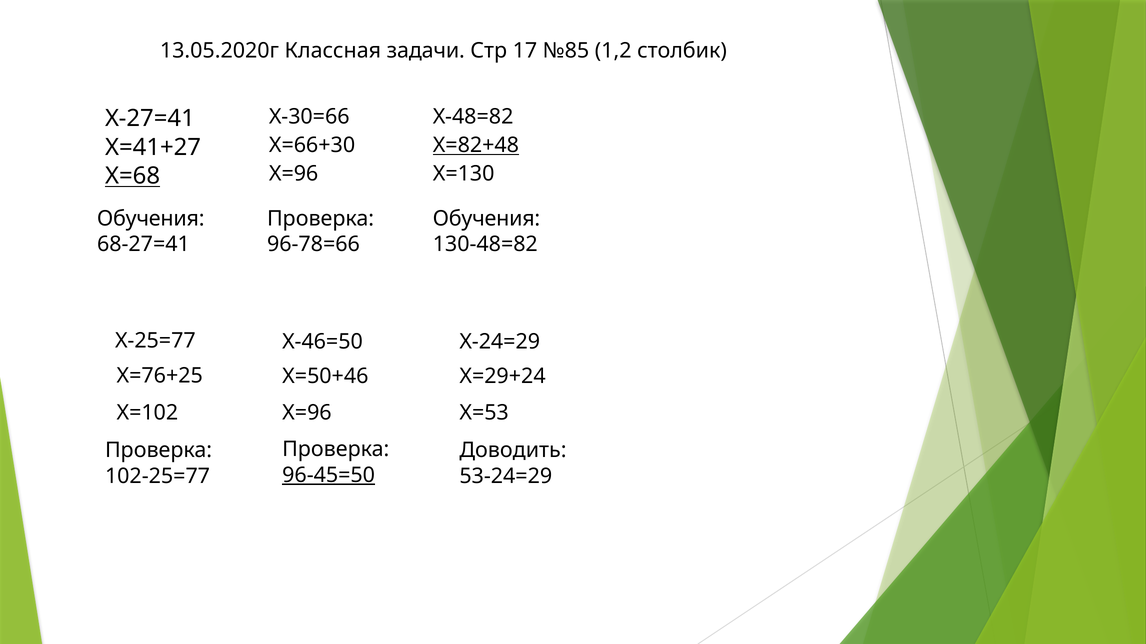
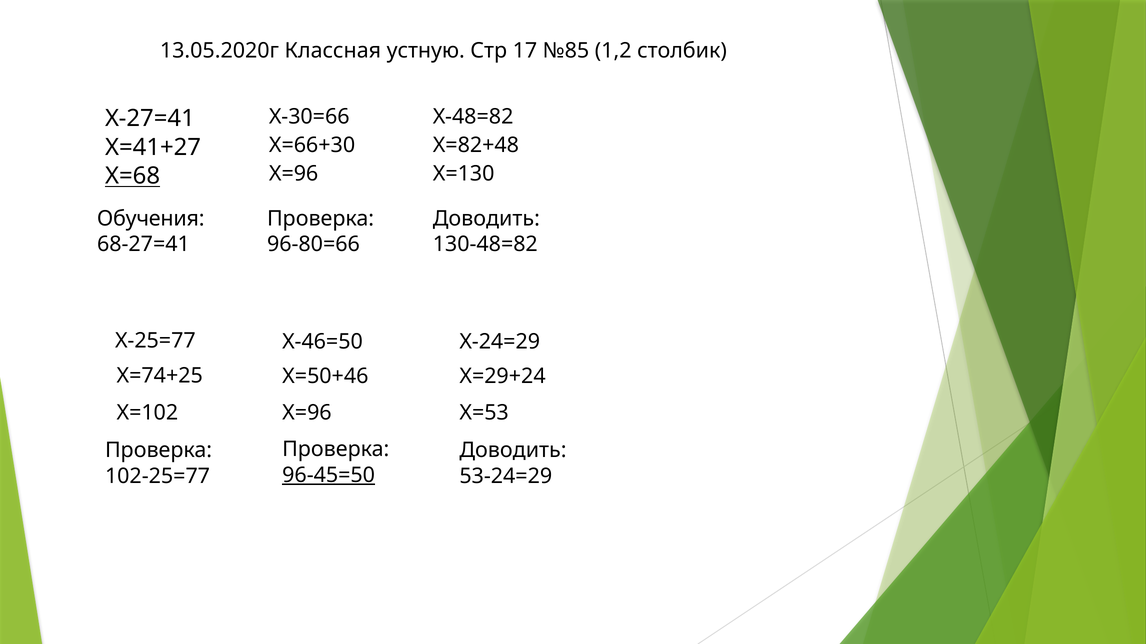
задачи: задачи -> устную (426, 51)
Х=82+48 underline: present -> none (476, 145)
Обучения: Обучения -> Доводить (486, 219)
96-78=66: 96-78=66 -> 96-80=66 (313, 245)
Х=76+25: Х=76+25 -> Х=74+25 (160, 376)
